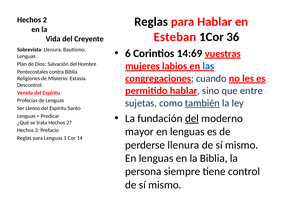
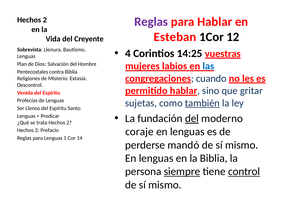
Reglas colour: black -> purple (151, 22)
36: 36 -> 12 (233, 37)
6: 6 -> 4 (128, 54)
14:69: 14:69 -> 14:25 (190, 54)
entre: entre -> gritar (251, 91)
mayor: mayor -> coraje (139, 132)
perderse llenura: llenura -> mandó (183, 145)
siempre underline: none -> present (182, 172)
control underline: none -> present (244, 172)
